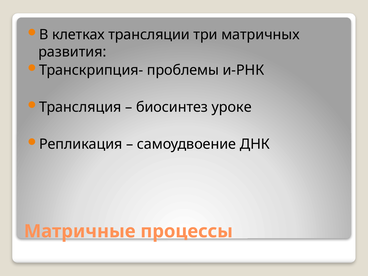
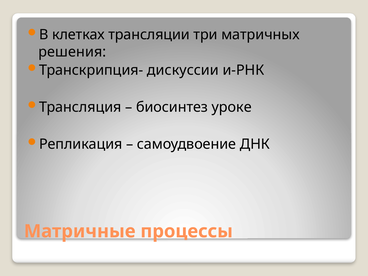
развития: развития -> решения (72, 52)
проблемы: проблемы -> дискуссии (183, 70)
